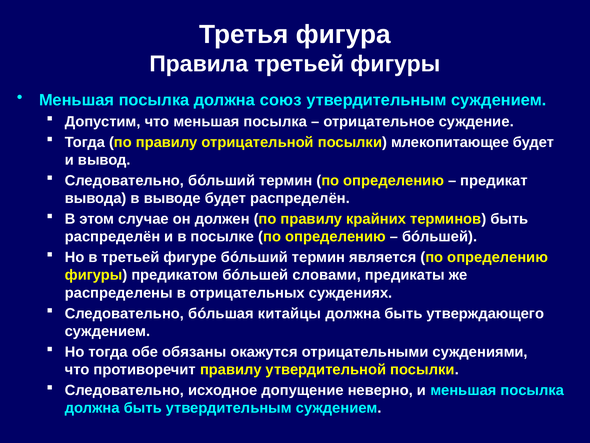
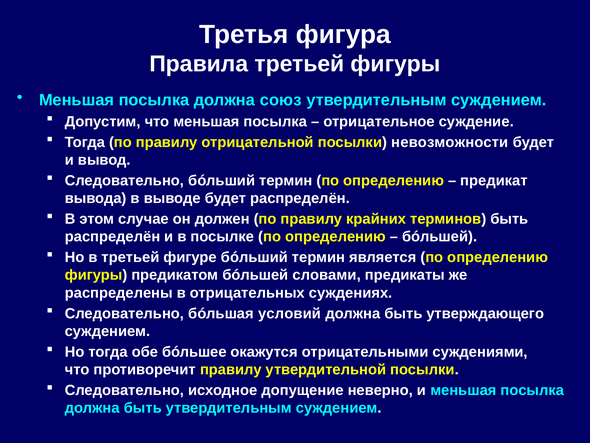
млекопитающее: млекопитающее -> невозможности (450, 142)
китайцы: китайцы -> условий (290, 313)
обязаны: обязаны -> бóльшее (194, 352)
